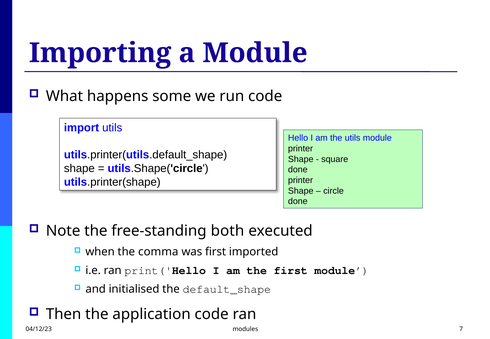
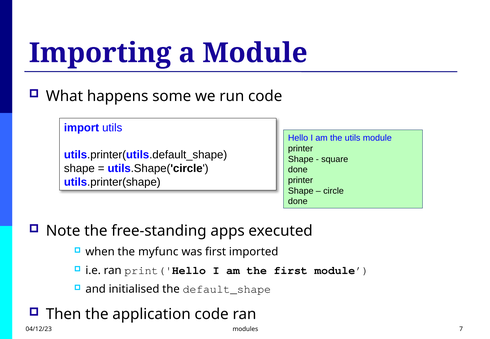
both: both -> apps (228, 231)
comma: comma -> myfunc (158, 252)
